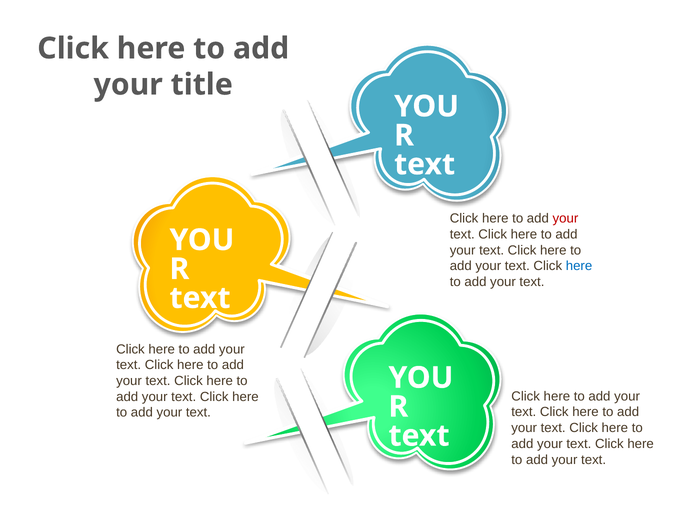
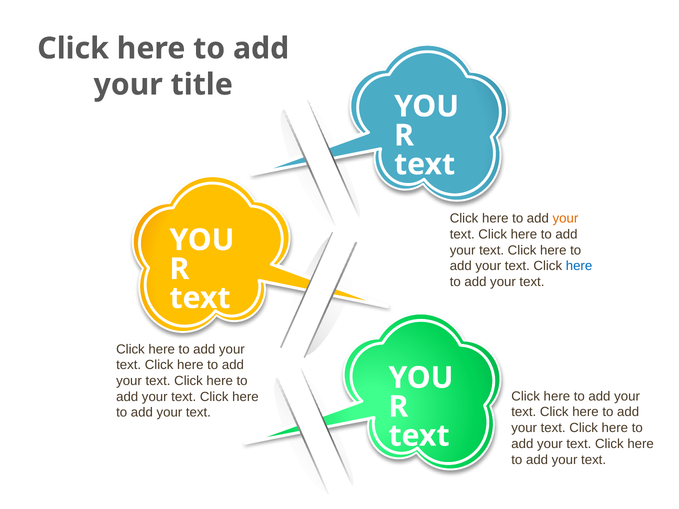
your colour: red -> orange (565, 219)
